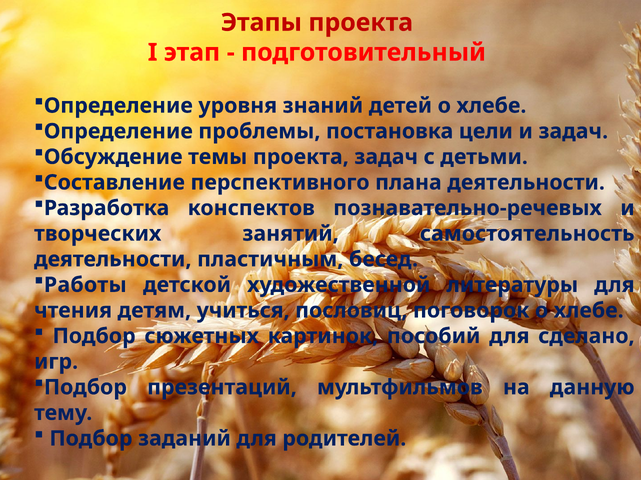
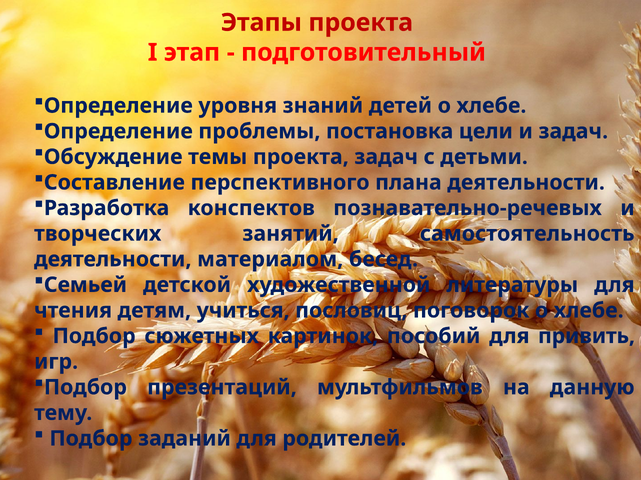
пластичным: пластичным -> материалом (270, 260)
Работы: Работы -> Семьей (85, 285)
сделано: сделано -> привить (586, 337)
